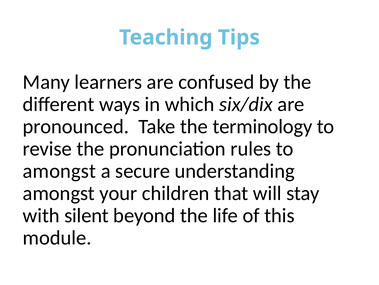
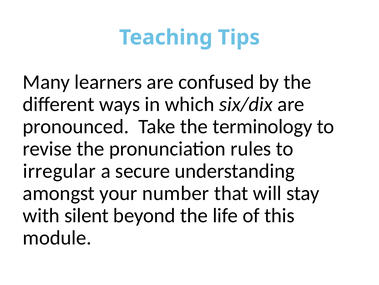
amongst: amongst -> irregular (59, 171)
children: children -> number (176, 193)
